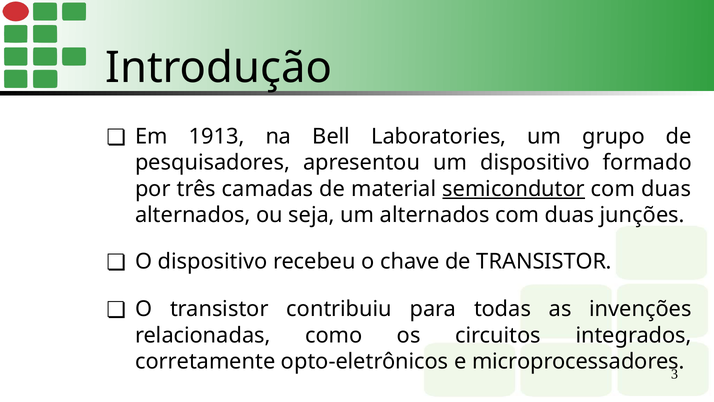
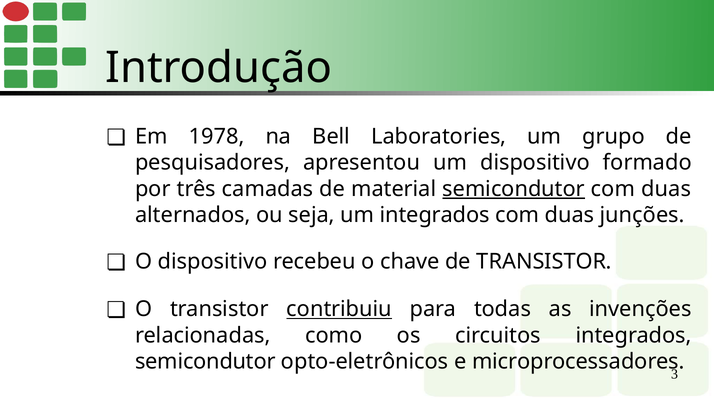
1913: 1913 -> 1978 (217, 136)
um alternados: alternados -> integrados (435, 215)
contribuiu underline: none -> present (339, 309)
corretamente: corretamente -> semicondutor (205, 361)
